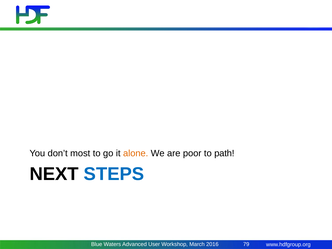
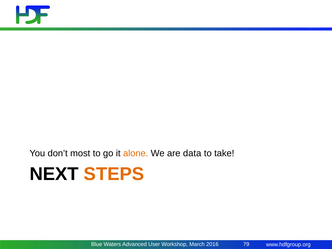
poor: poor -> data (192, 153)
path: path -> take (224, 153)
STEPS colour: blue -> orange (114, 174)
